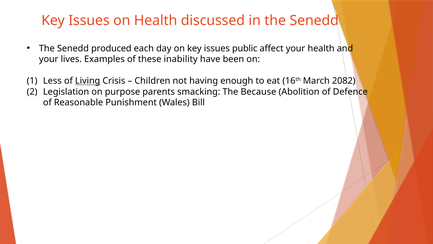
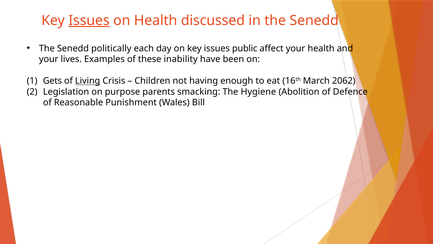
Issues underline: none -> present (89, 20)
produced: produced -> politically (111, 48)
Less: Less -> Gets (52, 81)
2082: 2082 -> 2062 (344, 81)
Because: Because -> Hygiene (258, 92)
